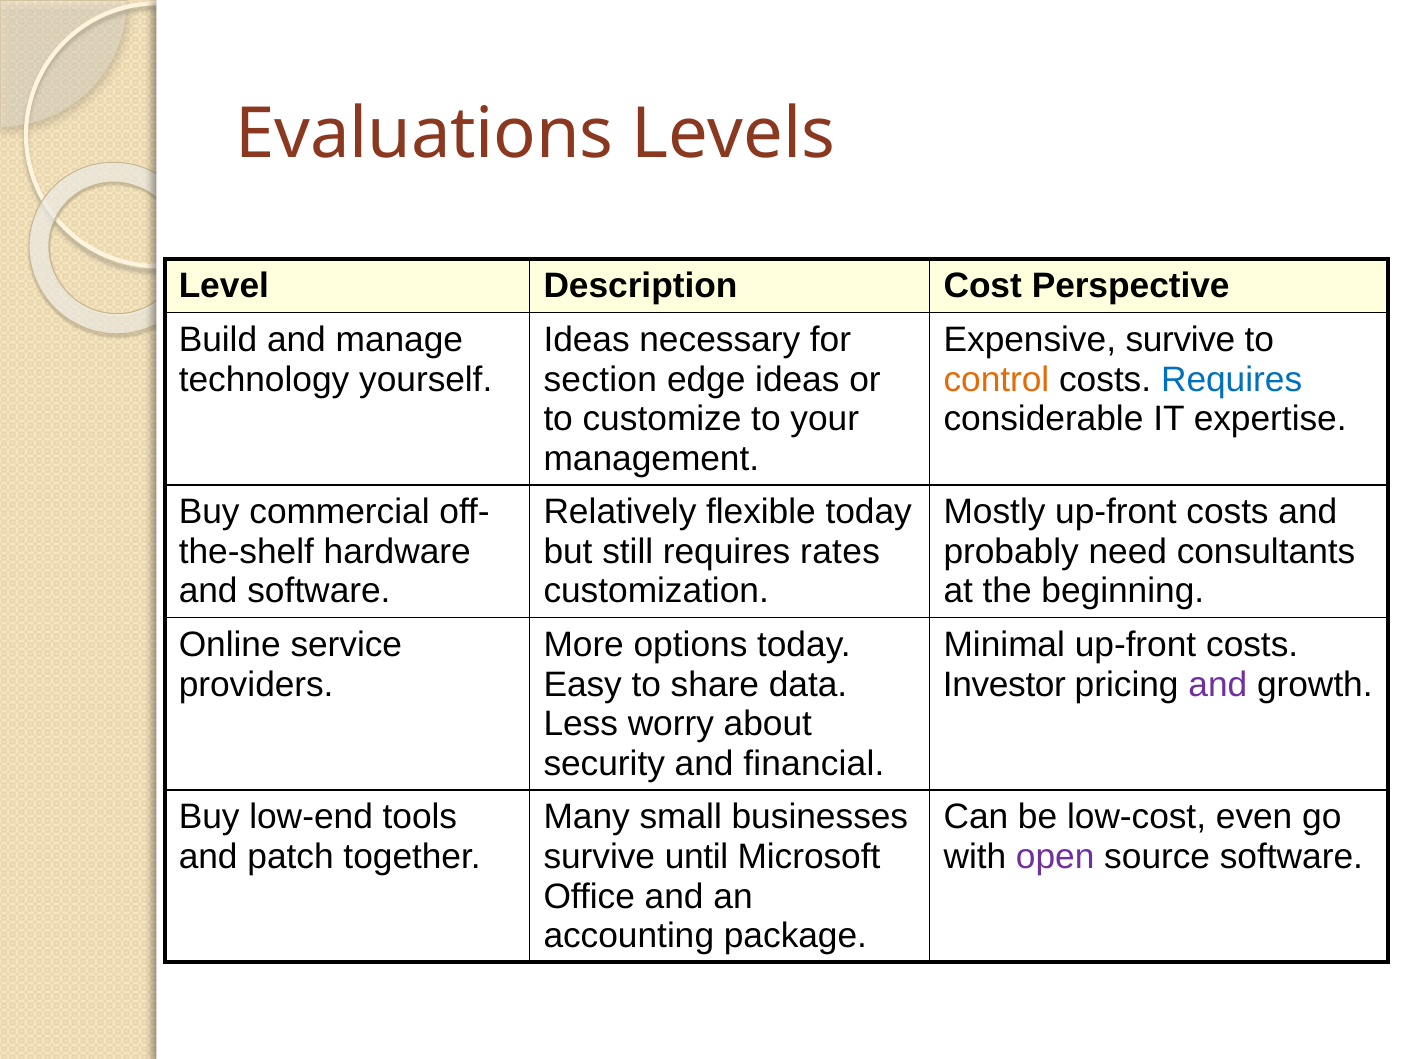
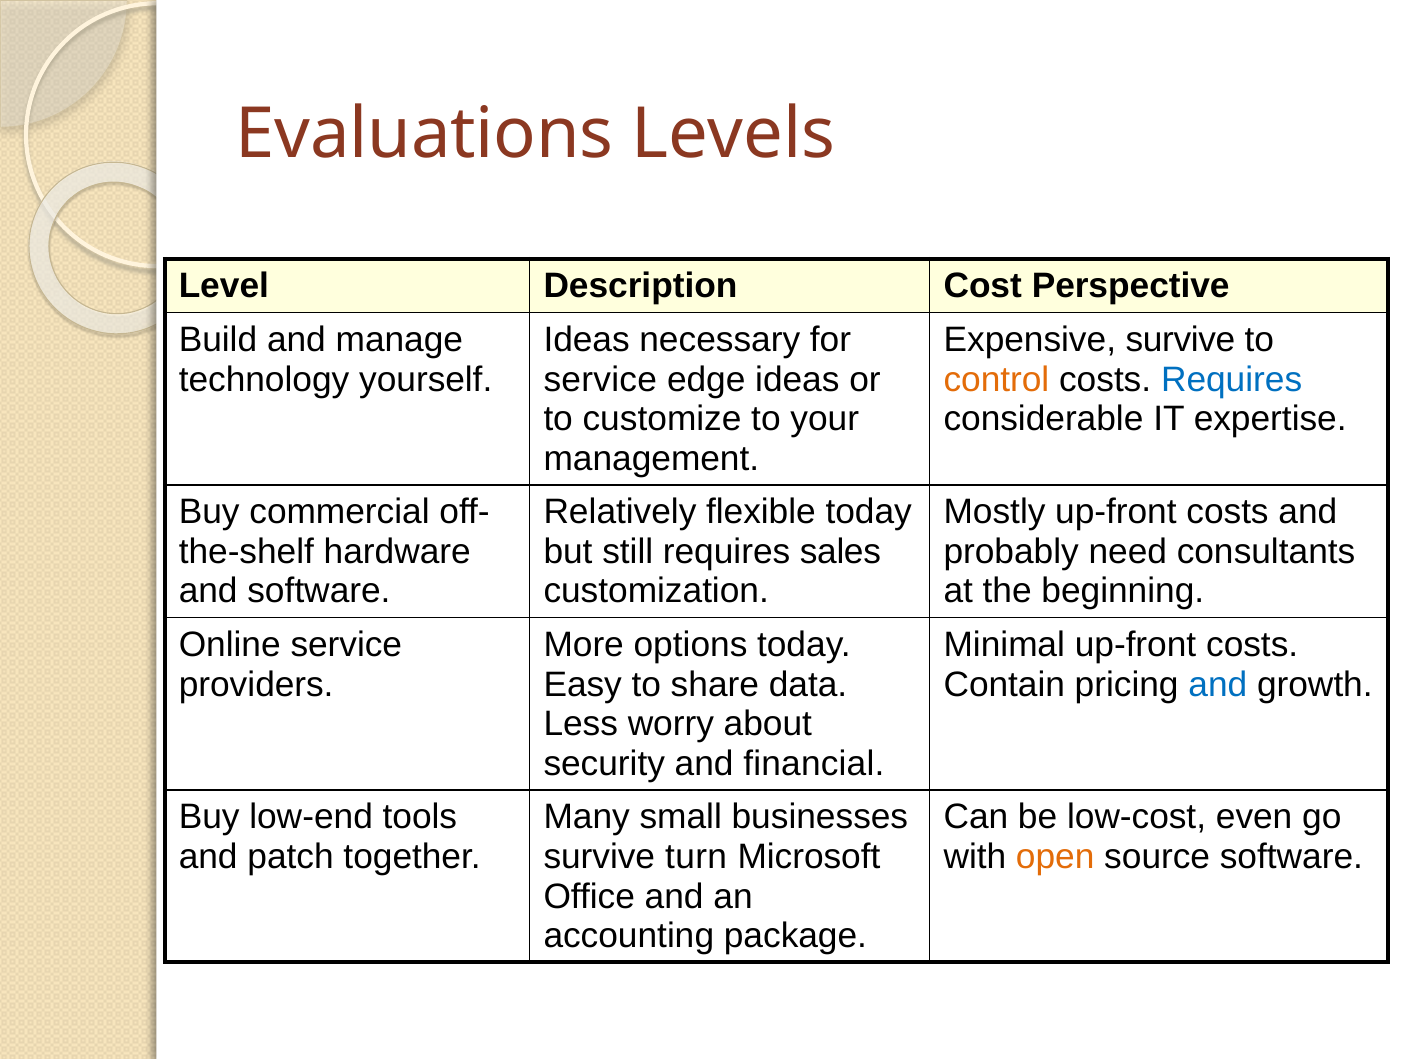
section: section -> service (600, 380)
rates: rates -> sales (840, 552)
Investor: Investor -> Contain (1004, 685)
and colour: purple -> blue (1218, 685)
until: until -> turn (696, 857)
open colour: purple -> orange (1055, 857)
